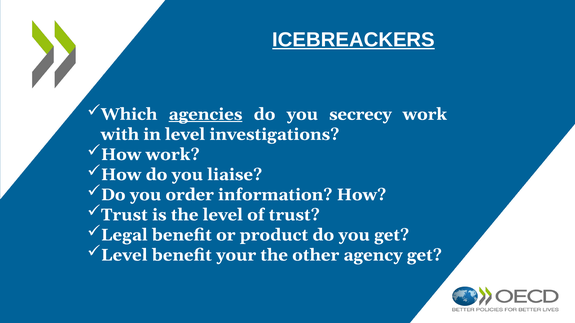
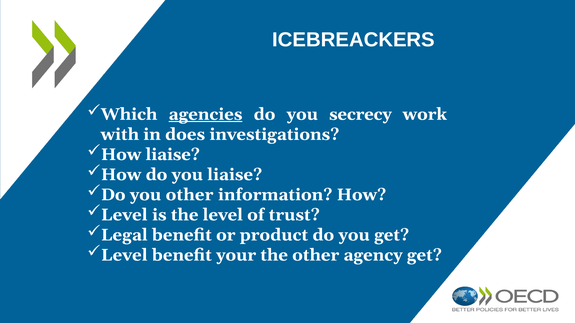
ICEBREACKERS underline: present -> none (354, 40)
in level: level -> does (185, 135)
How work: work -> liaise (173, 155)
you order: order -> other (190, 195)
Trust: Trust -> Level (124, 215)
